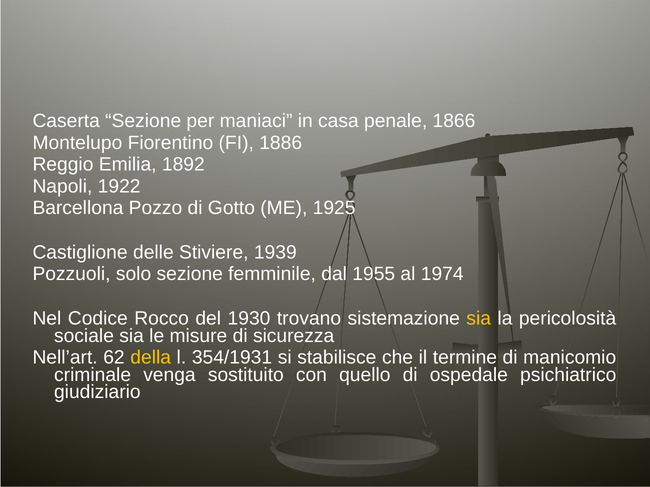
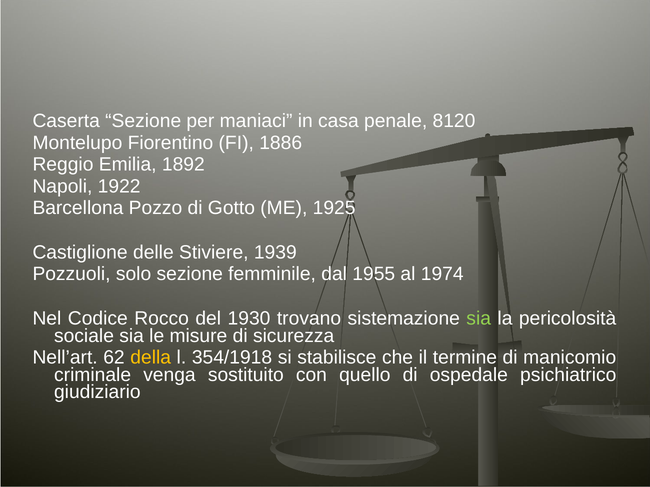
1866: 1866 -> 8120 (454, 121)
sia colour: yellow -> light green (479, 319)
354/1931: 354/1931 -> 354/1918 (232, 358)
